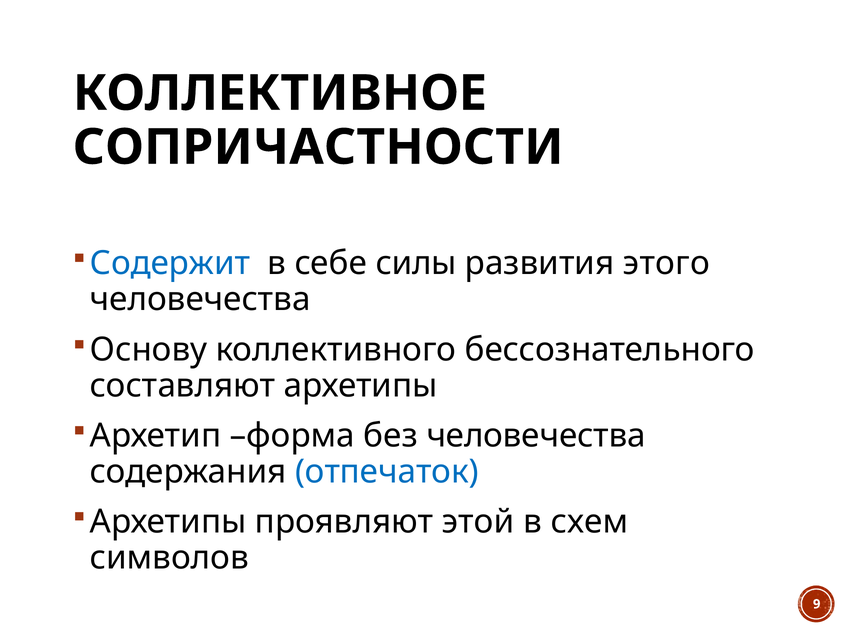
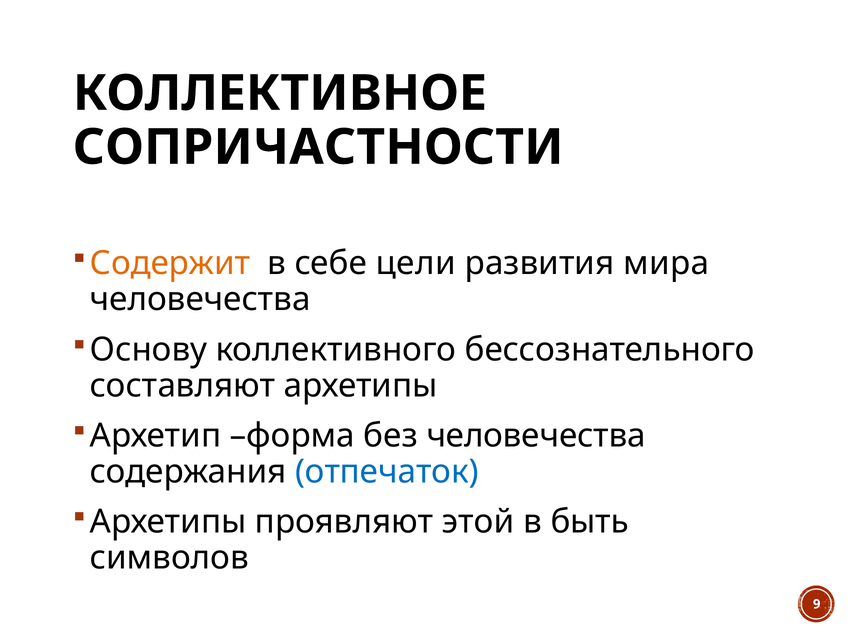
Содержит colour: blue -> orange (170, 263)
силы: силы -> цели (416, 263)
этого: этого -> мира (666, 263)
схем: схем -> быть (590, 522)
